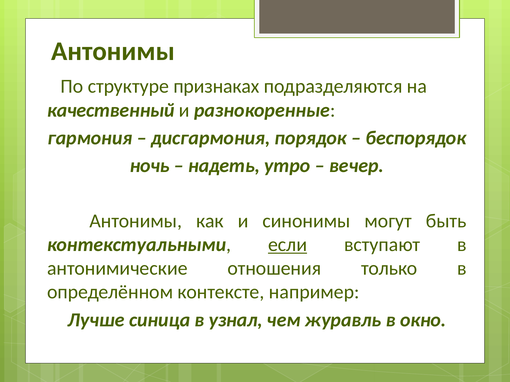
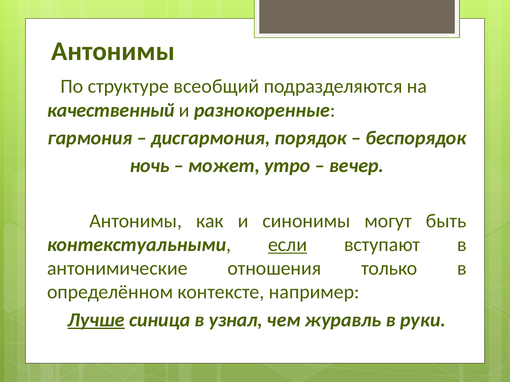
признаках: признаках -> всеобщий (216, 87)
надеть: надеть -> может (224, 166)
Лучше underline: none -> present (96, 320)
окно: окно -> руки (423, 320)
